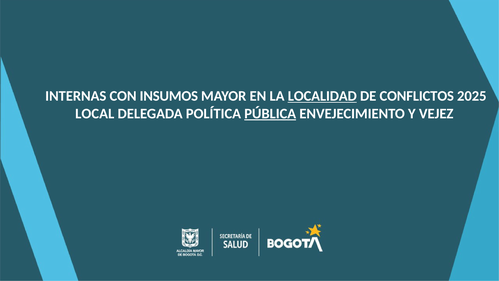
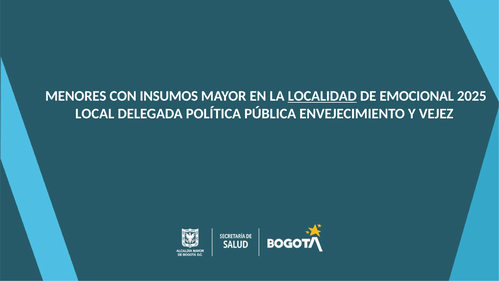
INTERNAS: INTERNAS -> MENORES (76, 96)
CONFLICTOS: CONFLICTOS -> EMOCIONAL (417, 96)
PÚBLICA underline: present -> none (270, 113)
